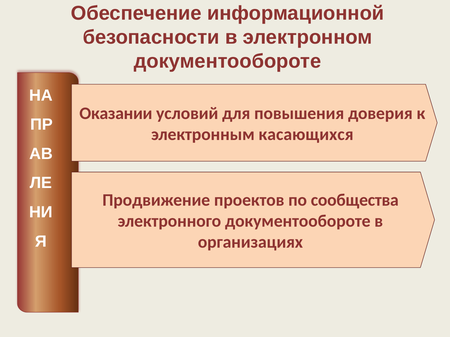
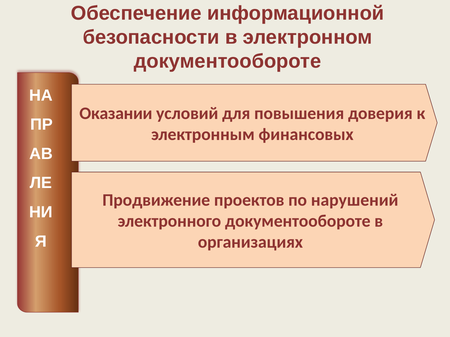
касающихся: касающихся -> финансовых (306, 135)
сообщества: сообщества -> нарушений (355, 200)
